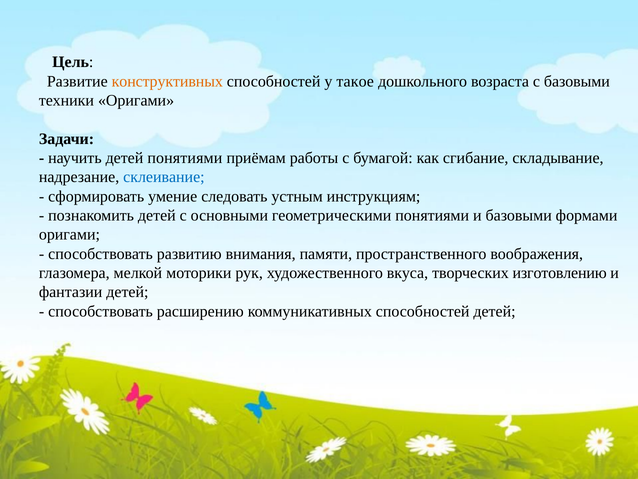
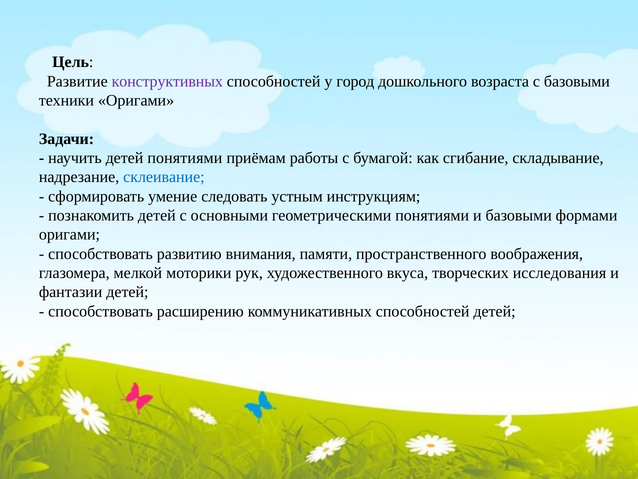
конструктивных colour: orange -> purple (167, 81)
такое: такое -> город (355, 81)
изготовлению: изготовлению -> исследования (560, 273)
